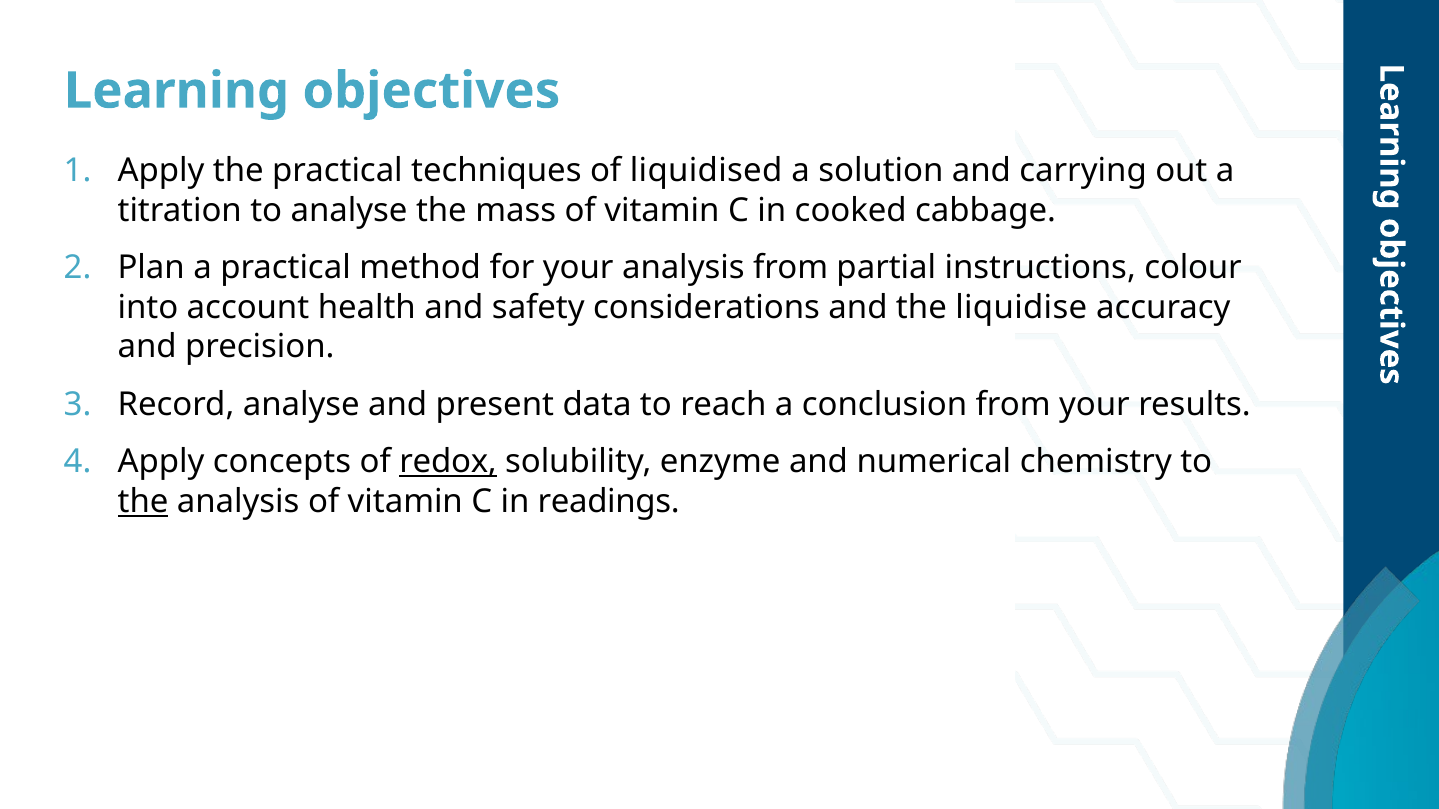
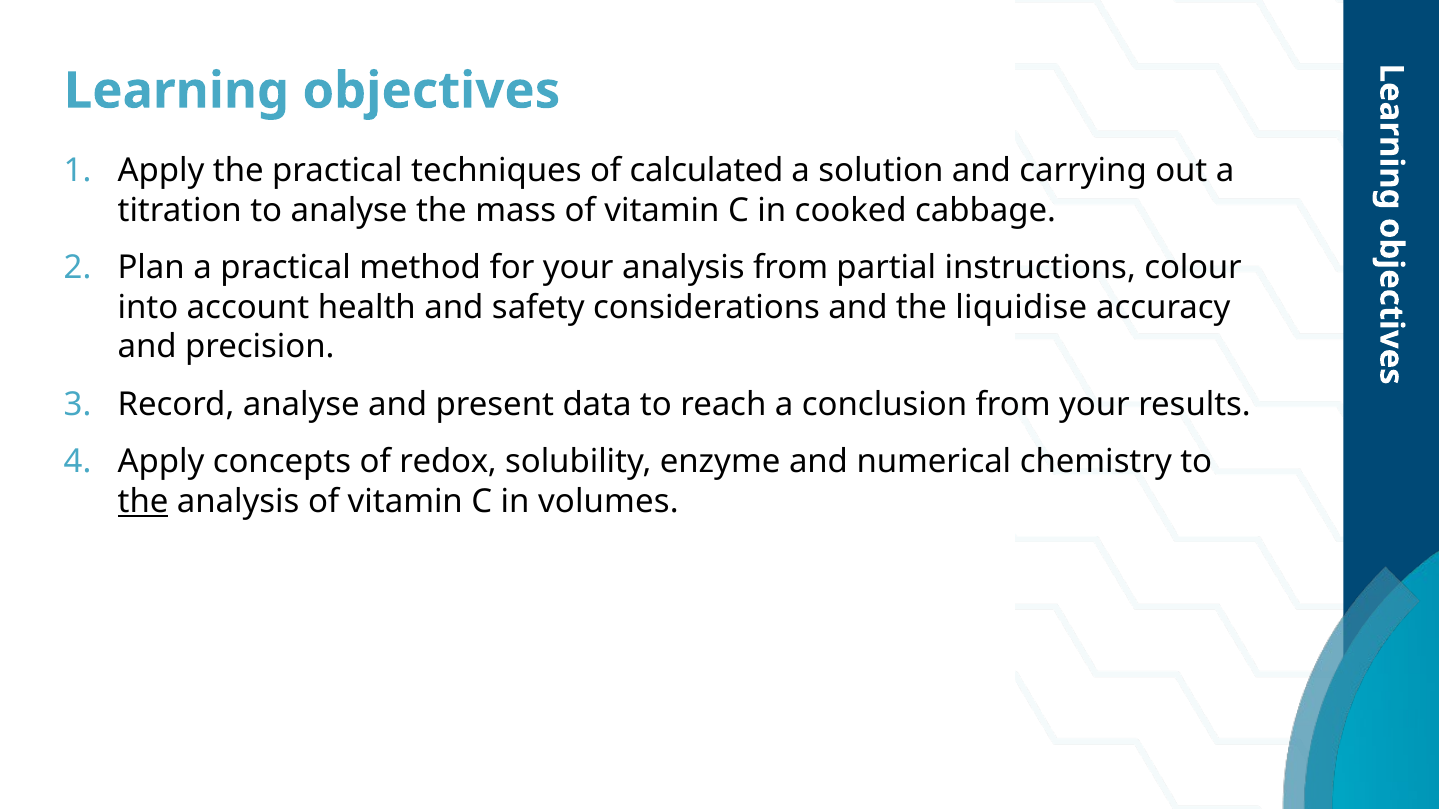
liquidised: liquidised -> calculated (706, 171)
redox underline: present -> none (448, 462)
readings: readings -> volumes (608, 502)
